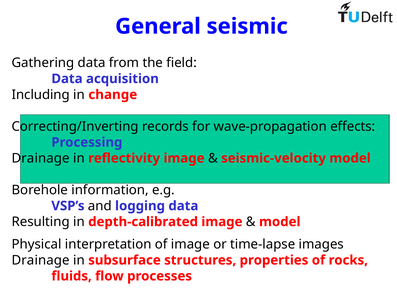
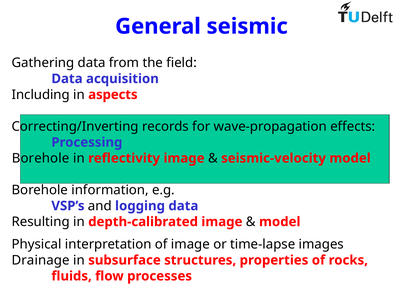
change: change -> aspects (113, 95)
Drainage: Drainage -> Borehole (41, 158)
